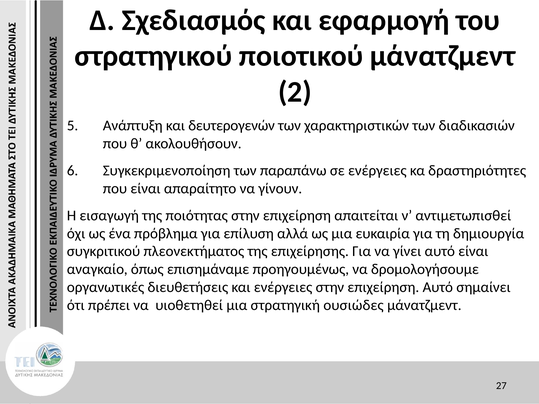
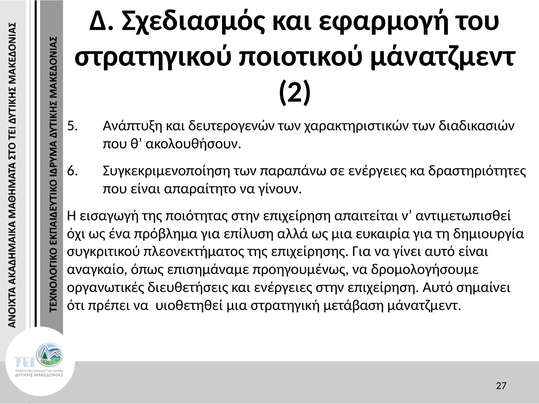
ουσιώδες: ουσιώδες -> μετάβαση (354, 305)
